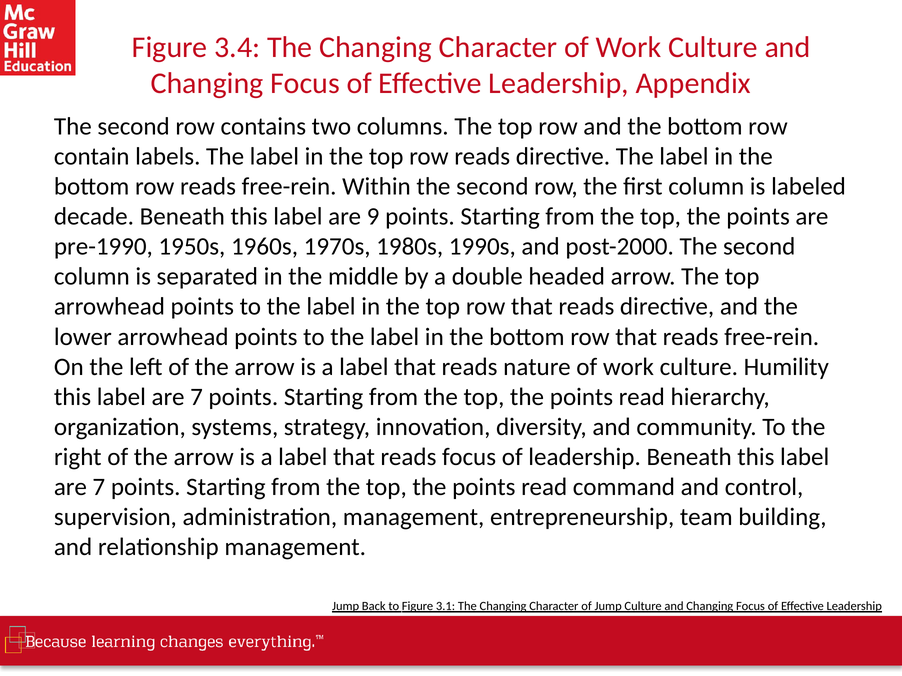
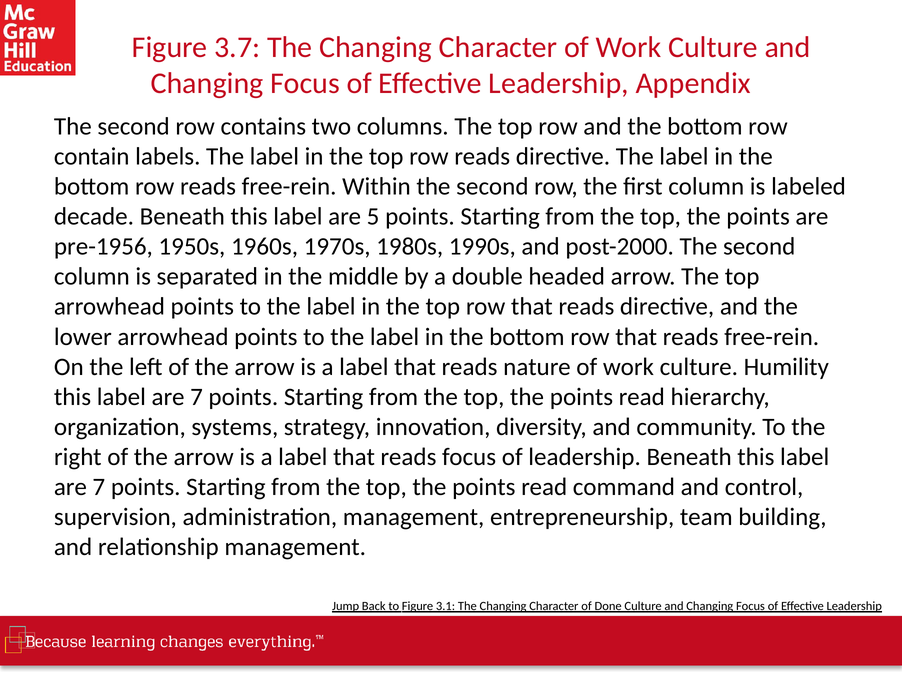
3.4: 3.4 -> 3.7 (237, 47)
9: 9 -> 5 (373, 217)
pre-1990: pre-1990 -> pre-1956 (103, 247)
of Jump: Jump -> Done (608, 607)
